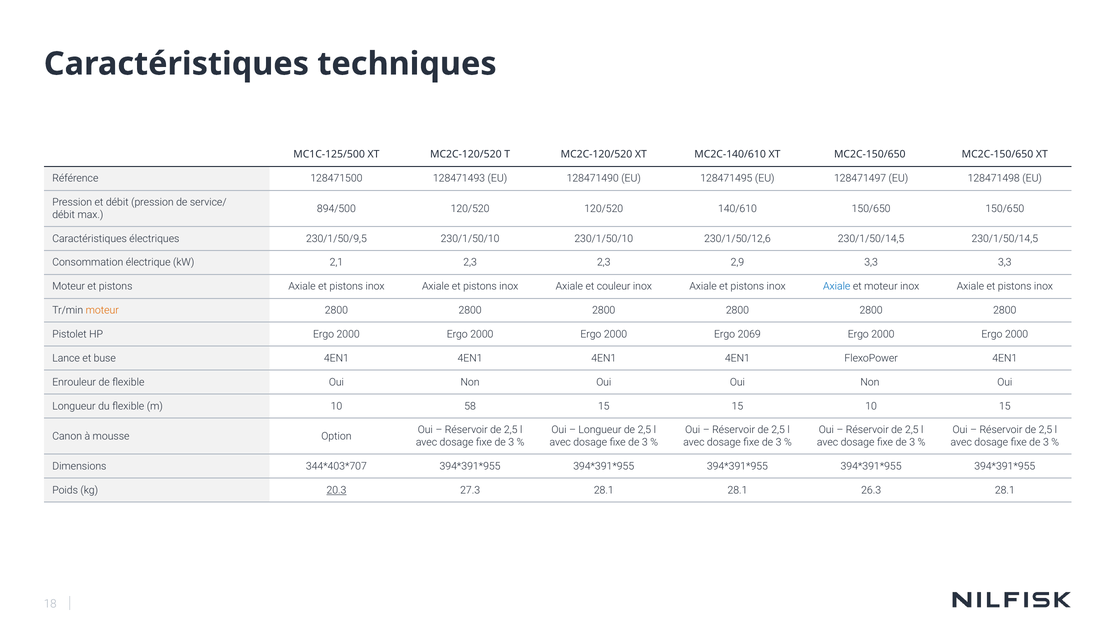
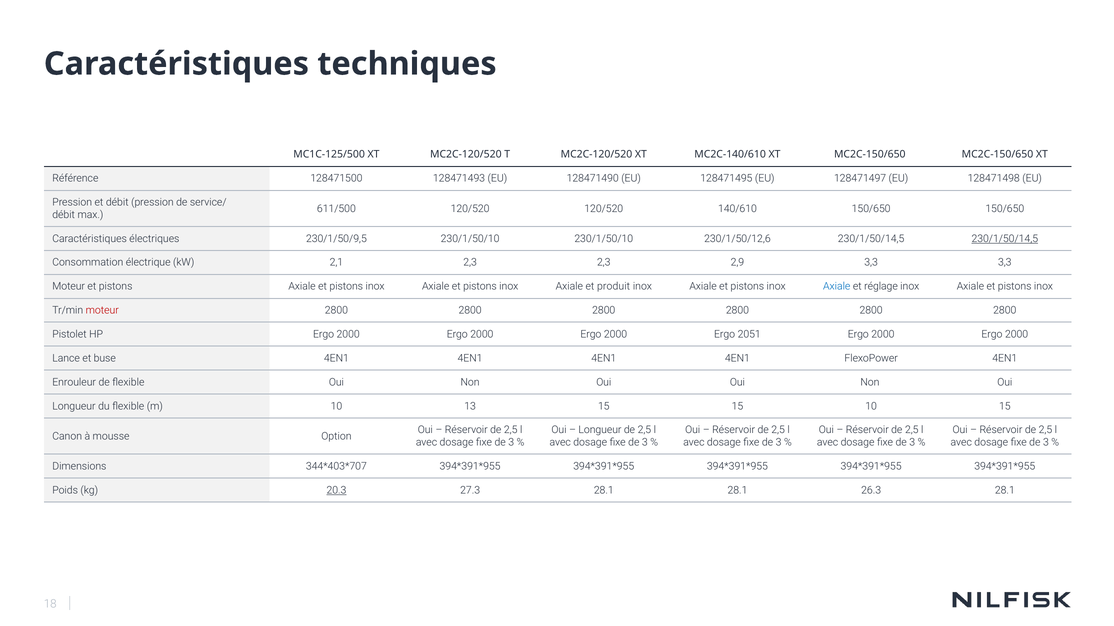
894/500: 894/500 -> 611/500 (336, 209)
230/1/50/14,5 underline: none -> present (1005, 239)
couleur: couleur -> produit (614, 287)
et moteur: moteur -> réglage (881, 287)
moteur colour: orange -> red (102, 311)
2069: 2069 -> 2051 (749, 335)
58: 58 -> 13 (470, 406)
